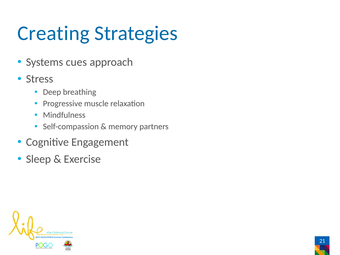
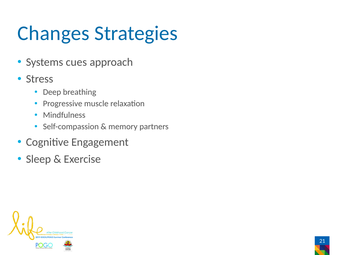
Creating: Creating -> Changes (54, 33)
